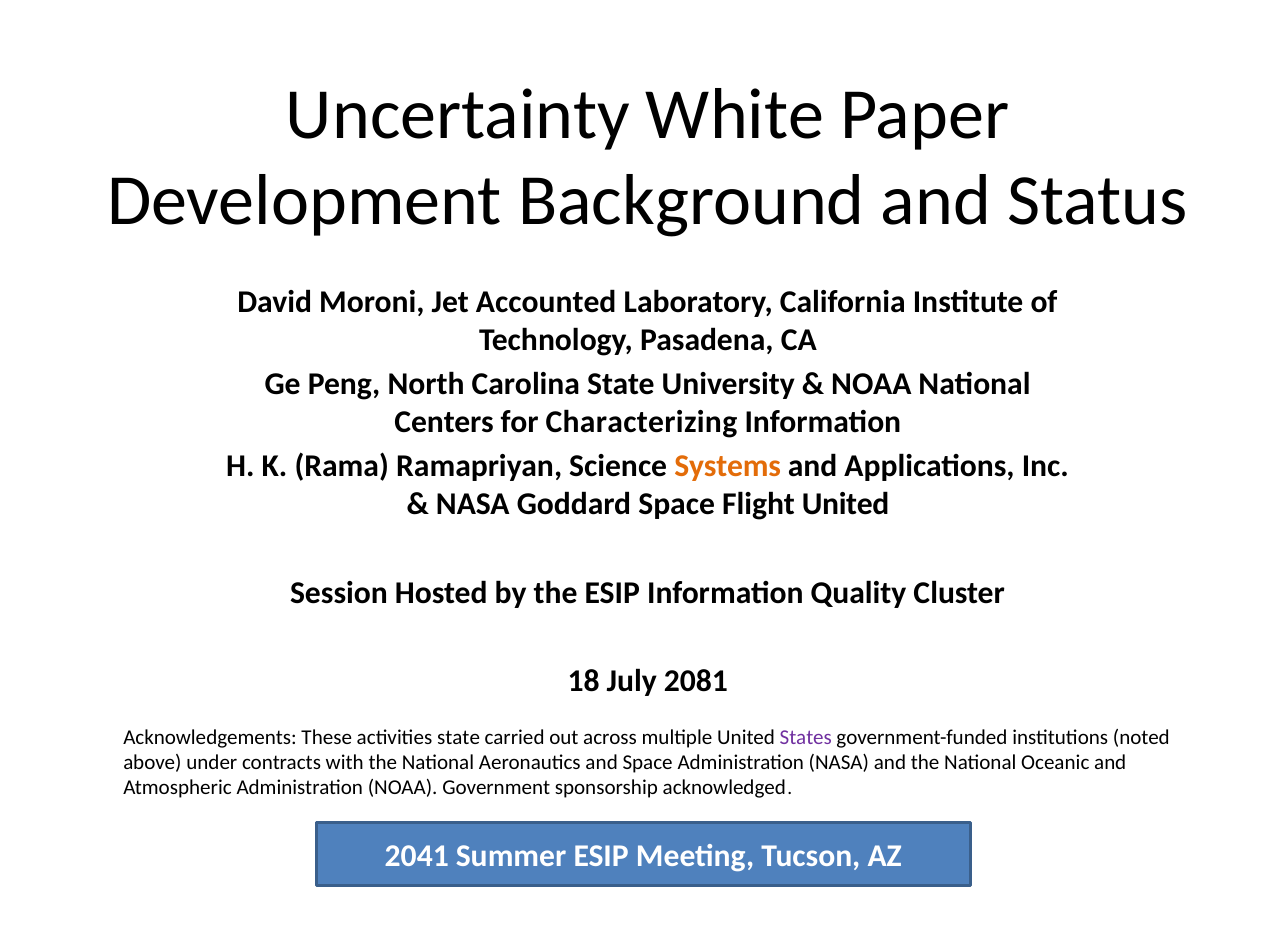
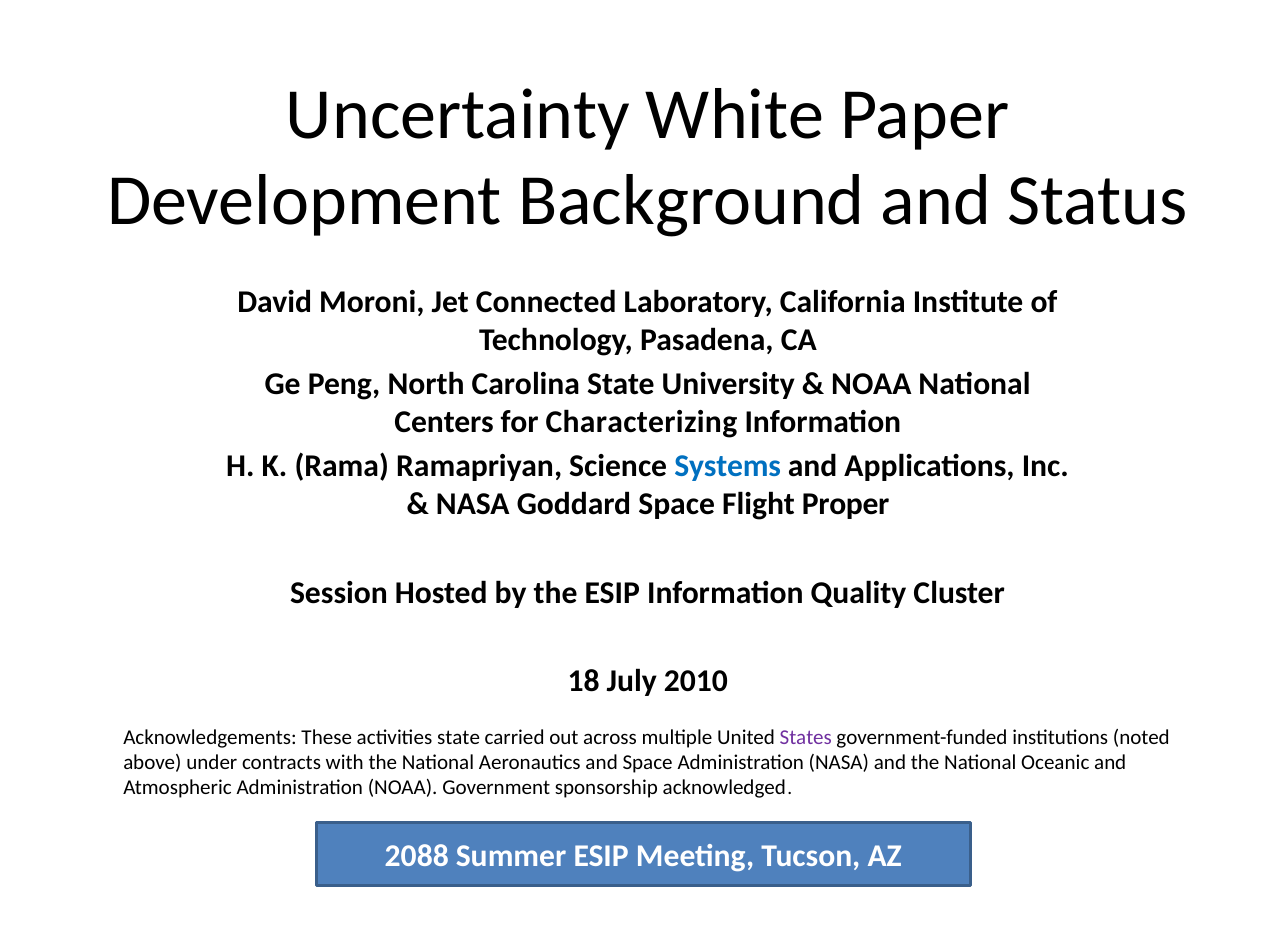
Accounted: Accounted -> Connected (546, 302)
Systems colour: orange -> blue (728, 466)
Flight United: United -> Proper (846, 504)
2081: 2081 -> 2010 (696, 682)
2041: 2041 -> 2088 (417, 857)
